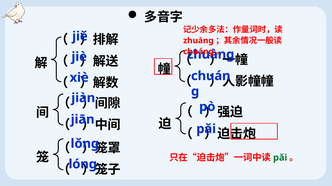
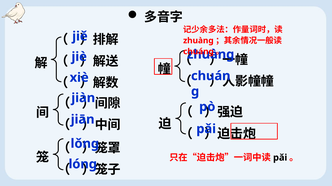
pǎi colour: green -> black (280, 158)
